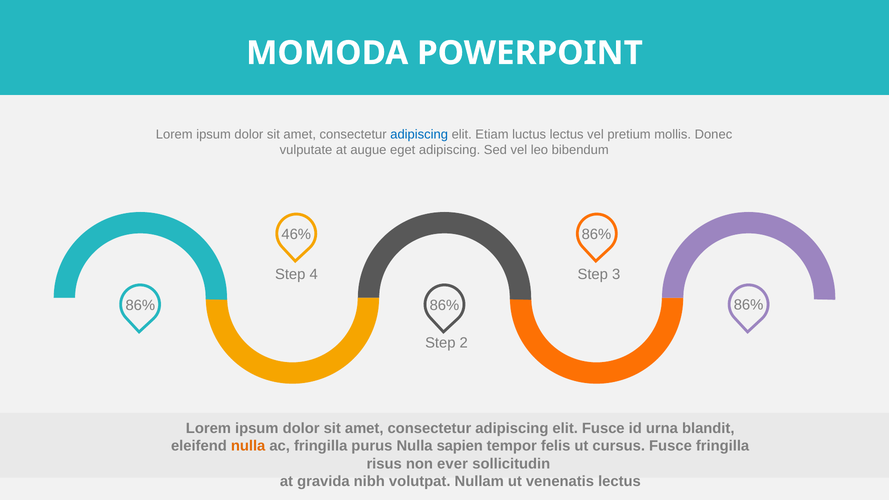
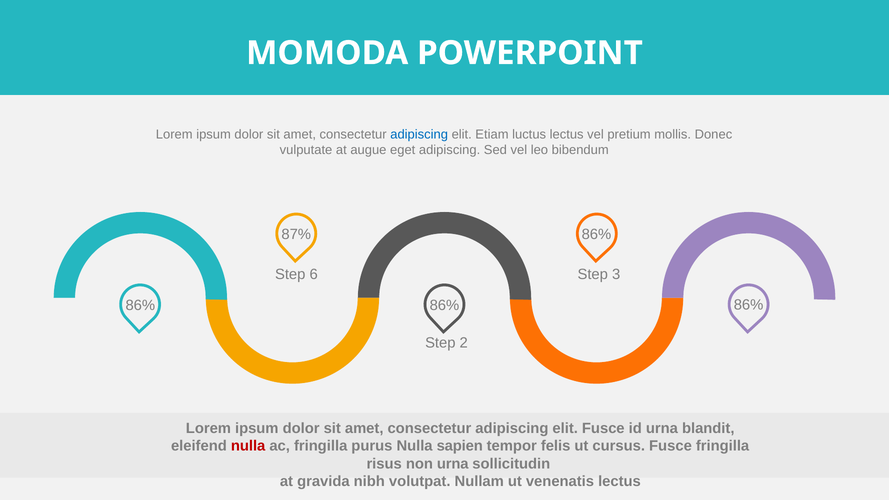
46%: 46% -> 87% (296, 234)
4: 4 -> 6 (314, 274)
nulla colour: orange -> red (248, 446)
non ever: ever -> urna (453, 464)
